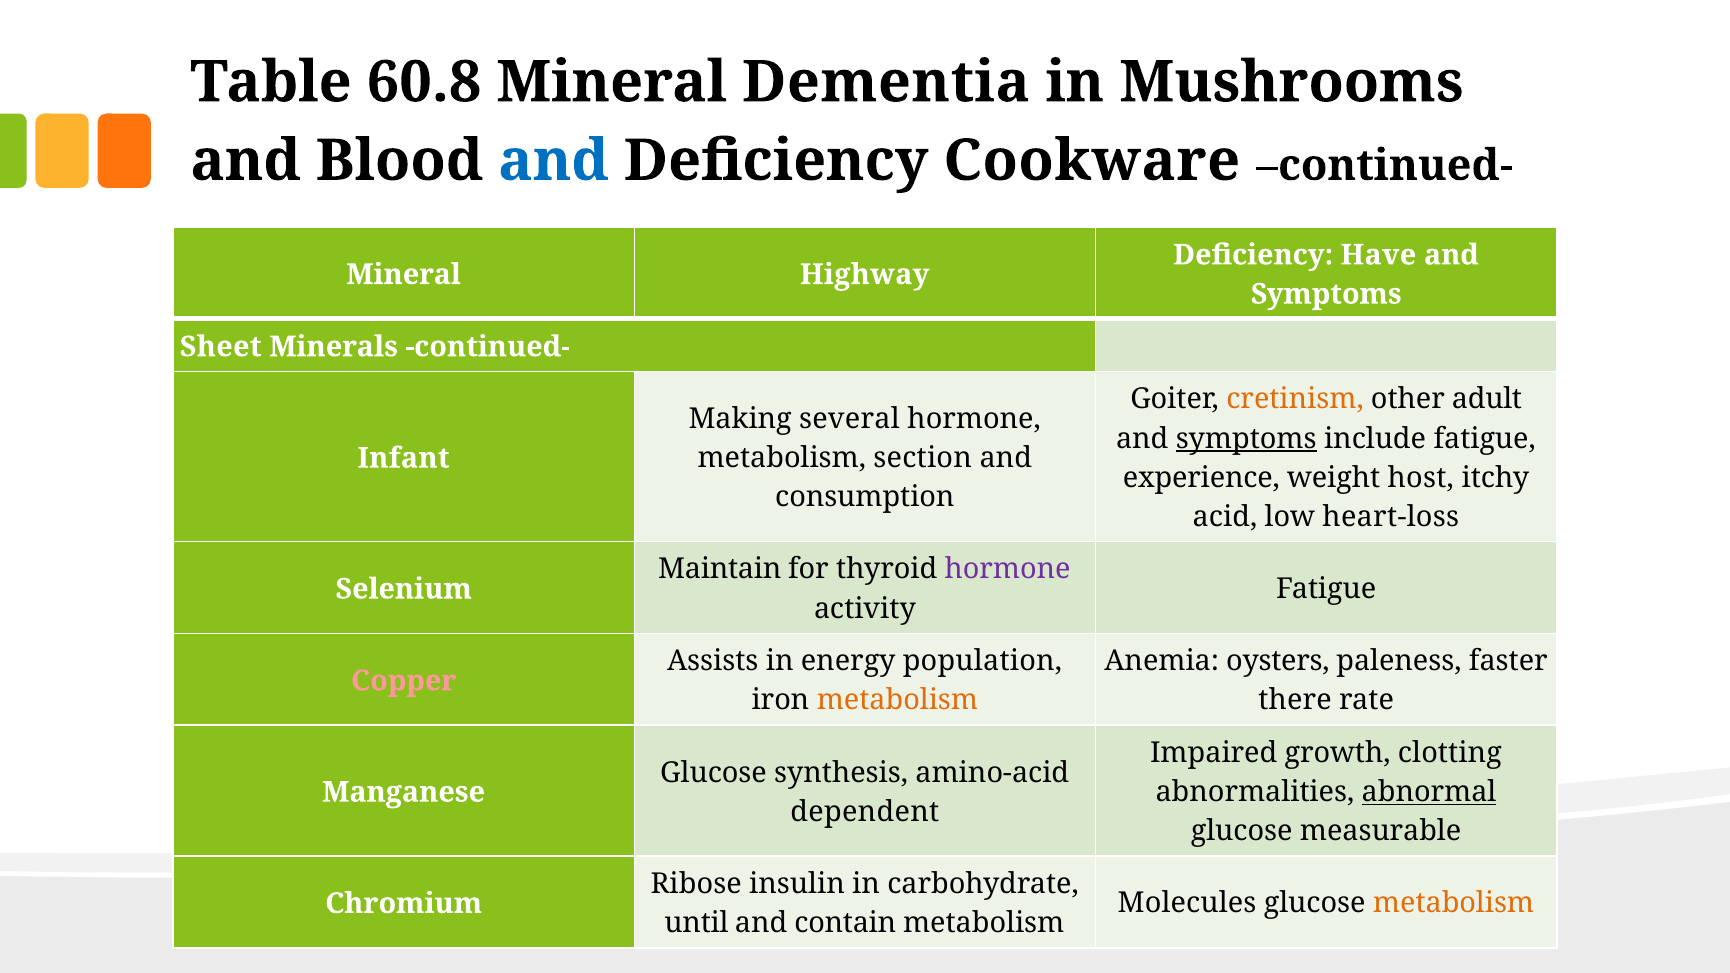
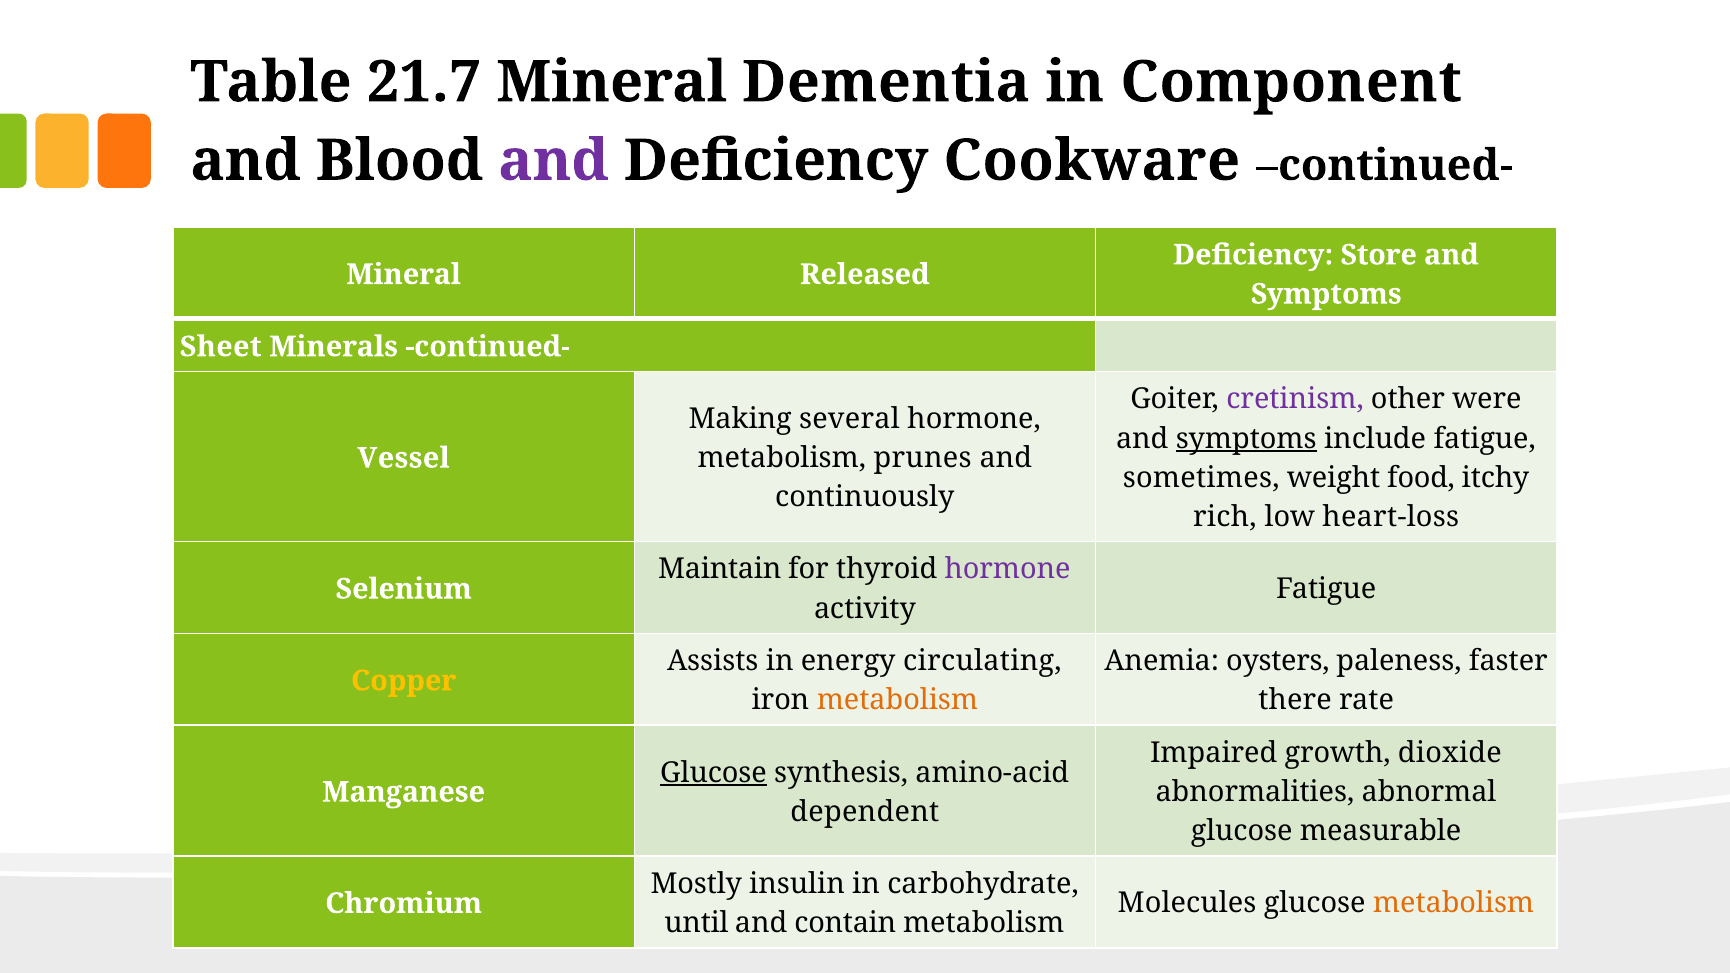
60.8: 60.8 -> 21.7 (424, 82)
Mushrooms: Mushrooms -> Component (1291, 82)
and colour: blue -> purple (553, 161)
Have: Have -> Store (1379, 255)
Highway: Highway -> Released (865, 275)
cretinism colour: orange -> purple (1295, 400)
adult: adult -> were (1487, 400)
Infant: Infant -> Vessel (404, 458)
section: section -> prunes (923, 458)
experience: experience -> sometimes (1201, 478)
host: host -> food (1421, 478)
consumption: consumption -> continuously (865, 497)
acid: acid -> rich (1225, 517)
population: population -> circulating (982, 661)
Copper colour: pink -> yellow (404, 681)
clotting: clotting -> dioxide (1450, 753)
Glucose underline: none -> present (714, 773)
abnormal underline: present -> none (1429, 792)
Ribose: Ribose -> Mostly (696, 884)
